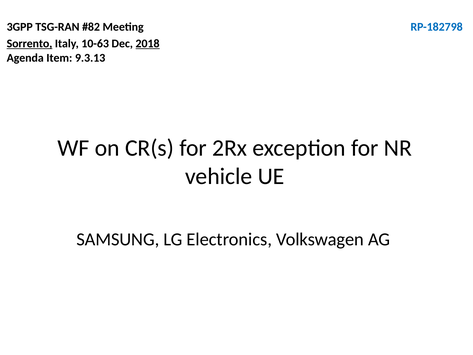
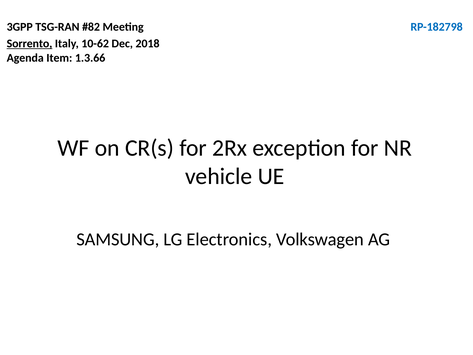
10-63: 10-63 -> 10-62 (95, 44)
2018 underline: present -> none (148, 44)
9.3.13: 9.3.13 -> 1.3.66 (90, 58)
